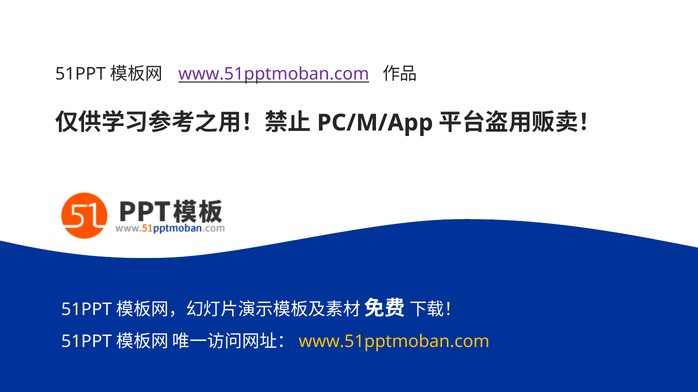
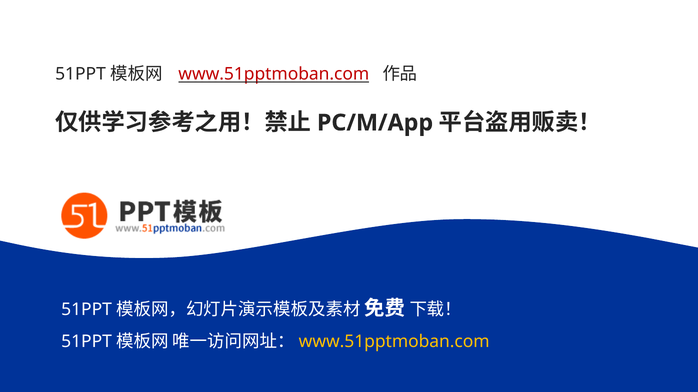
www.51pptmoban.com colour: purple -> red (274, 74)
